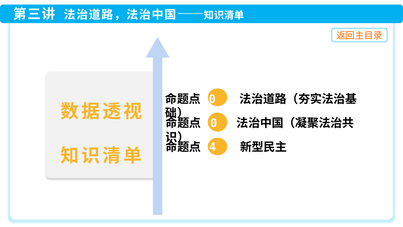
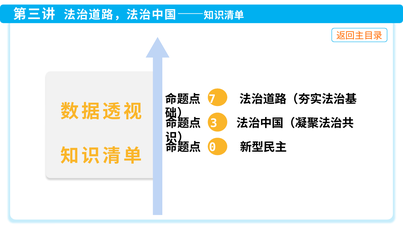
0: 0 -> 7 (212, 99)
0: 0 -> 3 (214, 123)
4: 4 -> 0 (213, 147)
